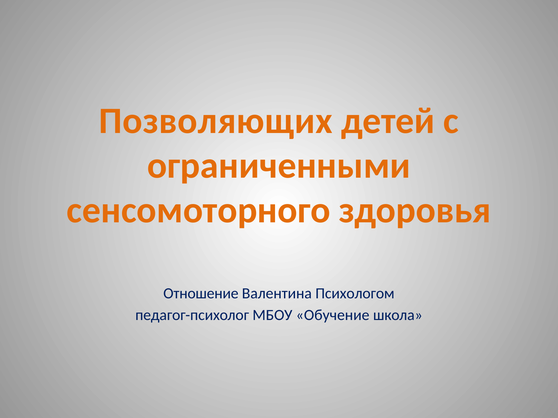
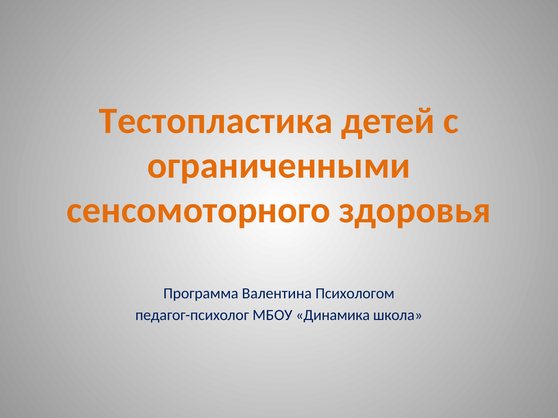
Позволяющих: Позволяющих -> Тестопластика (216, 121)
Отношение: Отношение -> Программа (201, 294)
Обучение: Обучение -> Динамика (333, 316)
